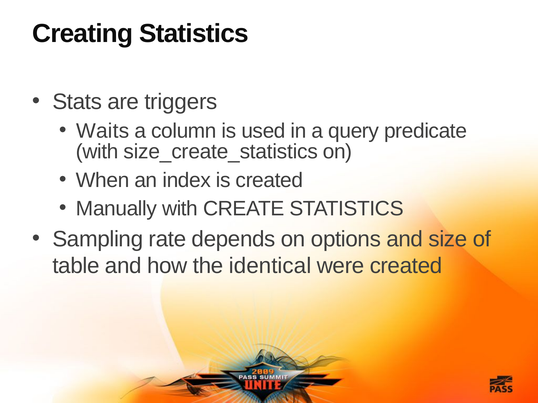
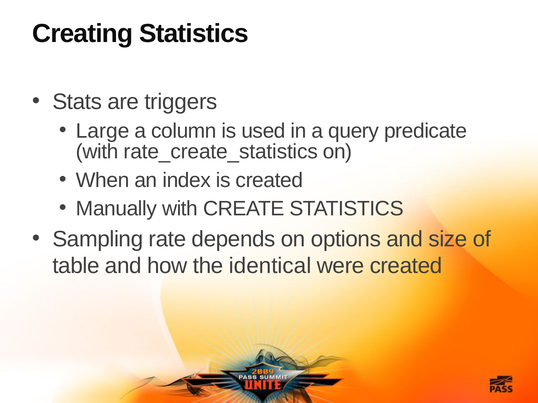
Waits: Waits -> Large (103, 131)
size_create_statistics: size_create_statistics -> rate_create_statistics (221, 152)
